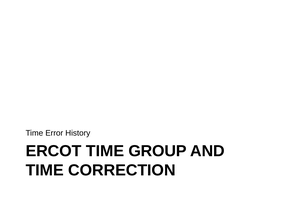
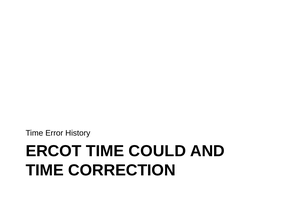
GROUP: GROUP -> COULD (157, 151)
